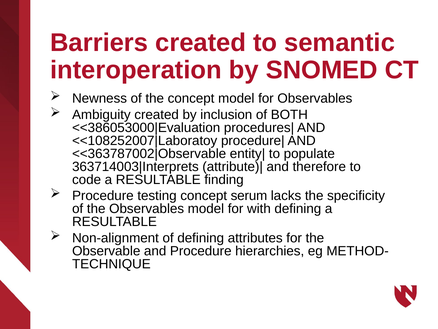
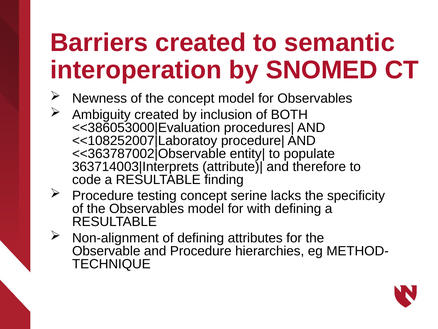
serum: serum -> serine (249, 196)
